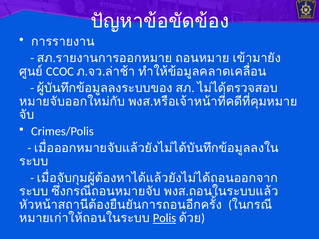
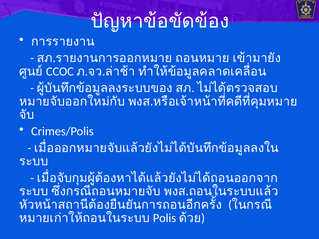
Polis underline: present -> none (164, 218)
